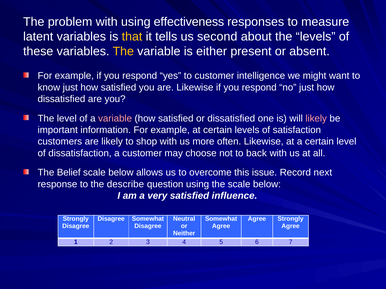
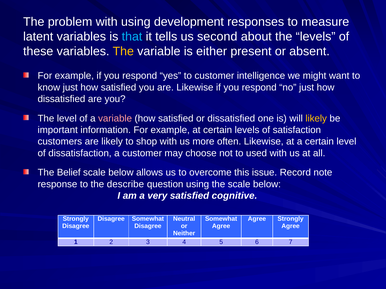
effectiveness: effectiveness -> development (189, 22)
that colour: yellow -> light blue (132, 37)
likely colour: pink -> yellow (316, 119)
back: back -> used (257, 153)
next: next -> note (323, 173)
influence: influence -> cognitive (234, 196)
